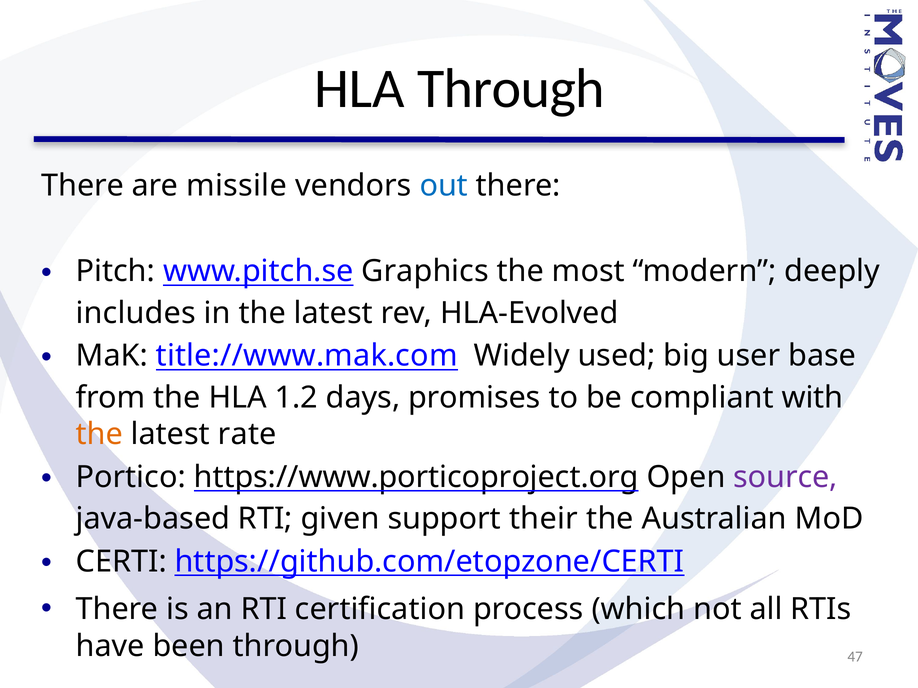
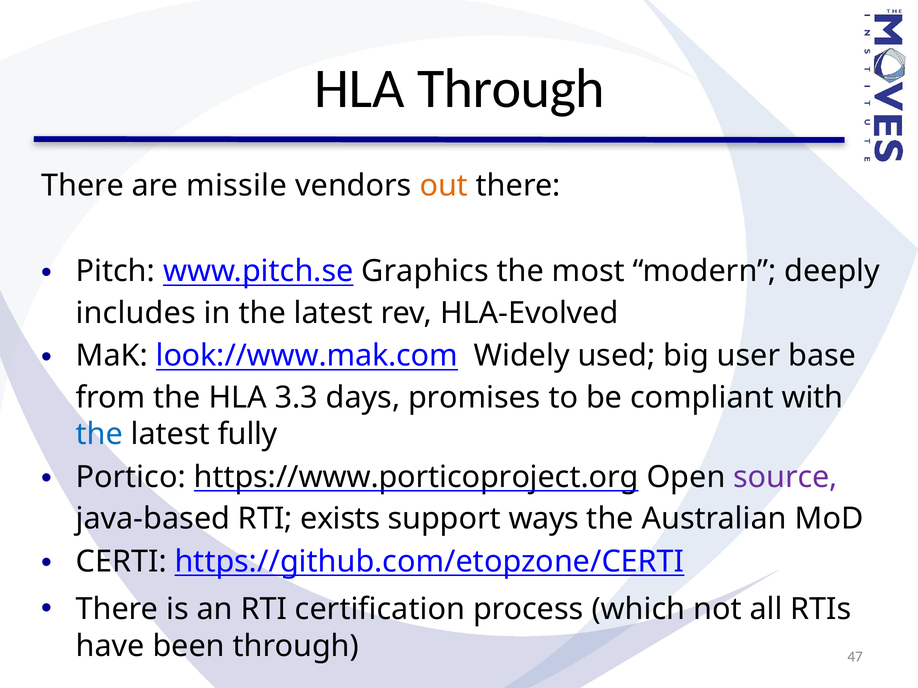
out colour: blue -> orange (444, 186)
title://www.mak.com: title://www.mak.com -> look://www.mak.com (307, 356)
1.2: 1.2 -> 3.3 (296, 398)
the colour: orange -> blue (99, 435)
rate: rate -> fully (247, 435)
given: given -> exists (340, 519)
their: their -> ways (544, 519)
